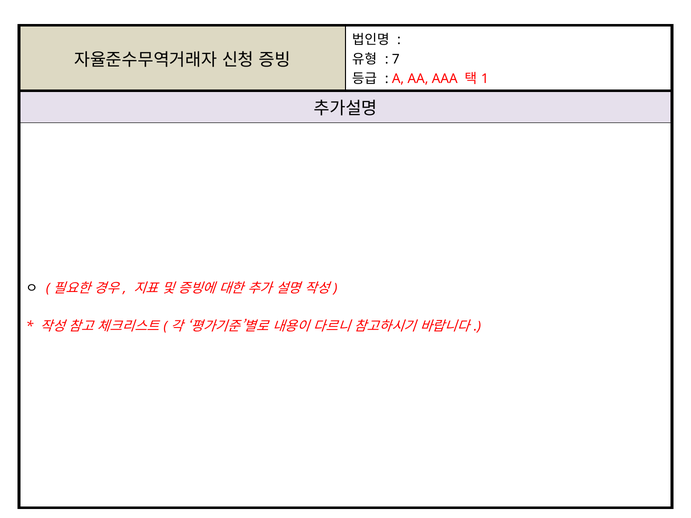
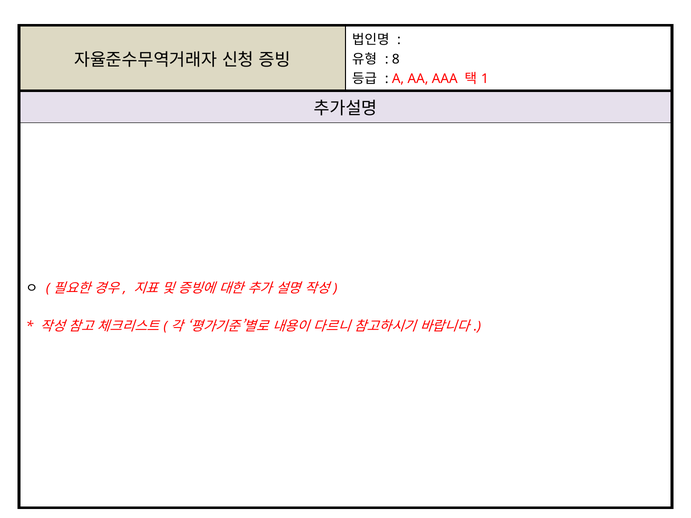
7: 7 -> 8 (396, 59)
